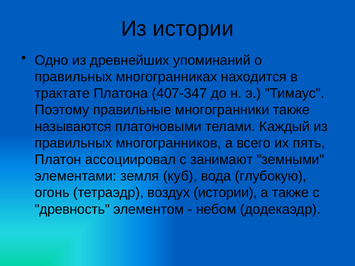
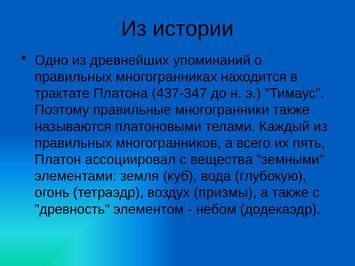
407-347: 407-347 -> 437-347 (179, 93)
занимают: занимают -> вещества (222, 160)
воздух истории: истории -> призмы (225, 193)
